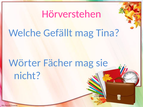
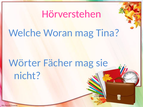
Gefällt: Gefällt -> Woran (58, 33)
